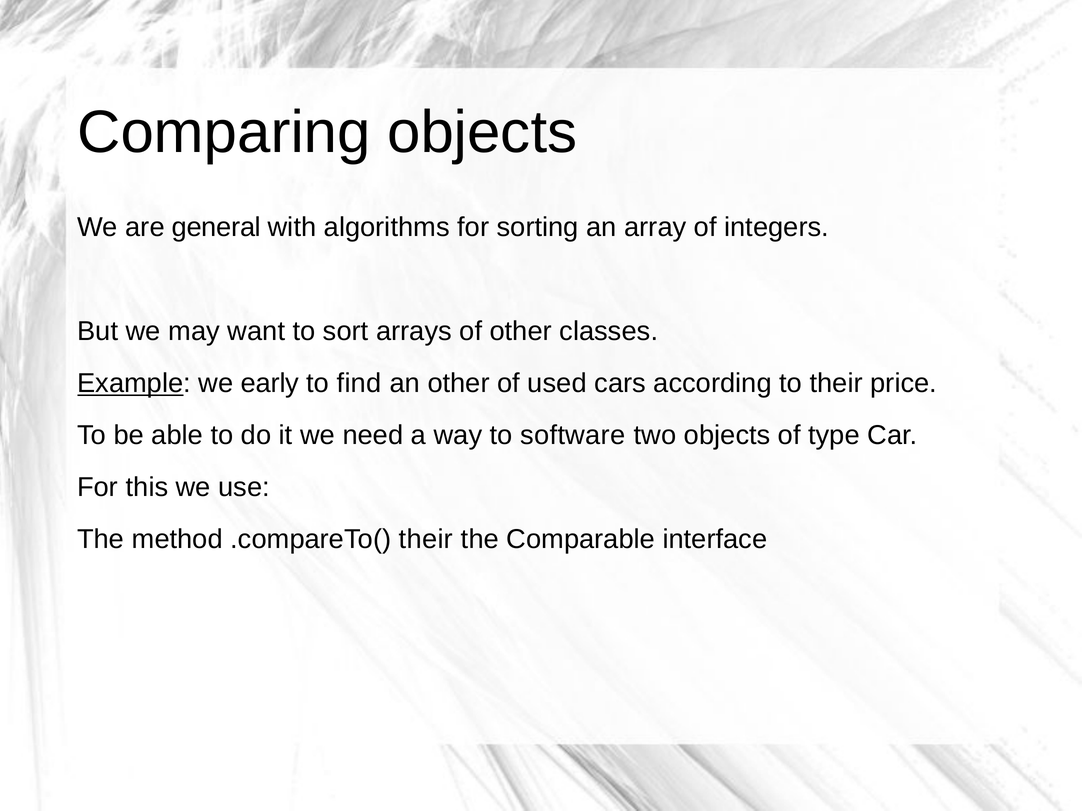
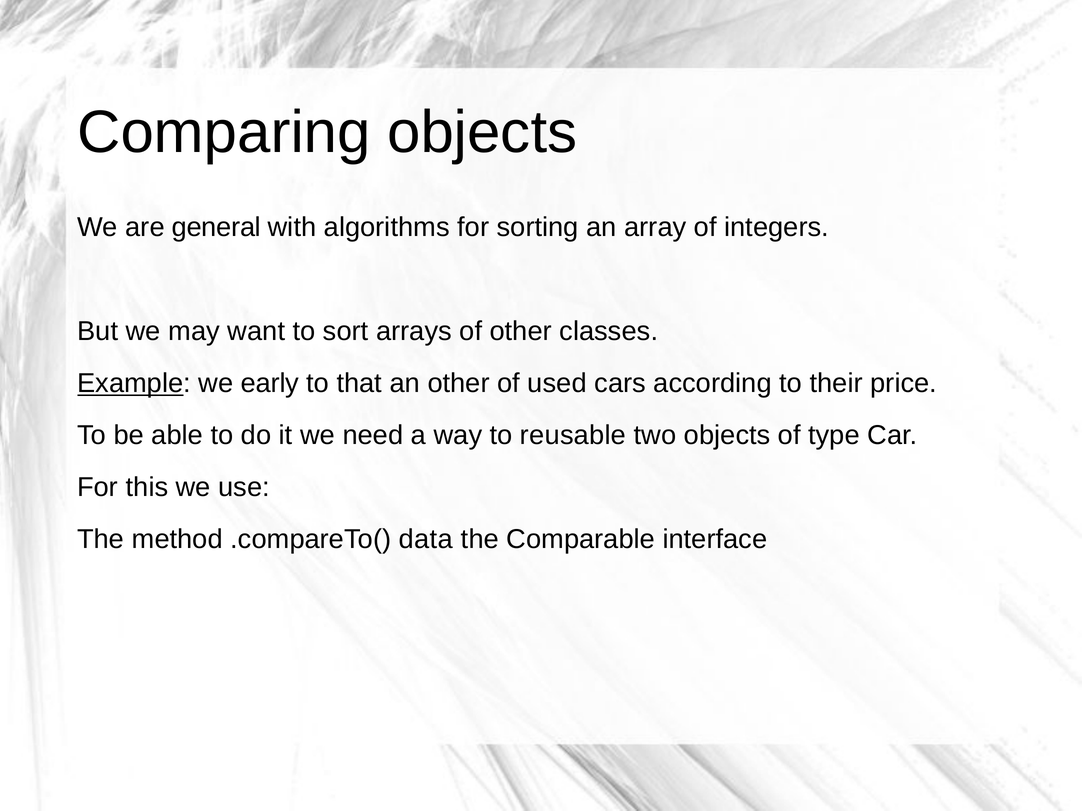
find: find -> that (359, 384)
software: software -> reusable (573, 436)
.compareTo( their: their -> data (426, 540)
